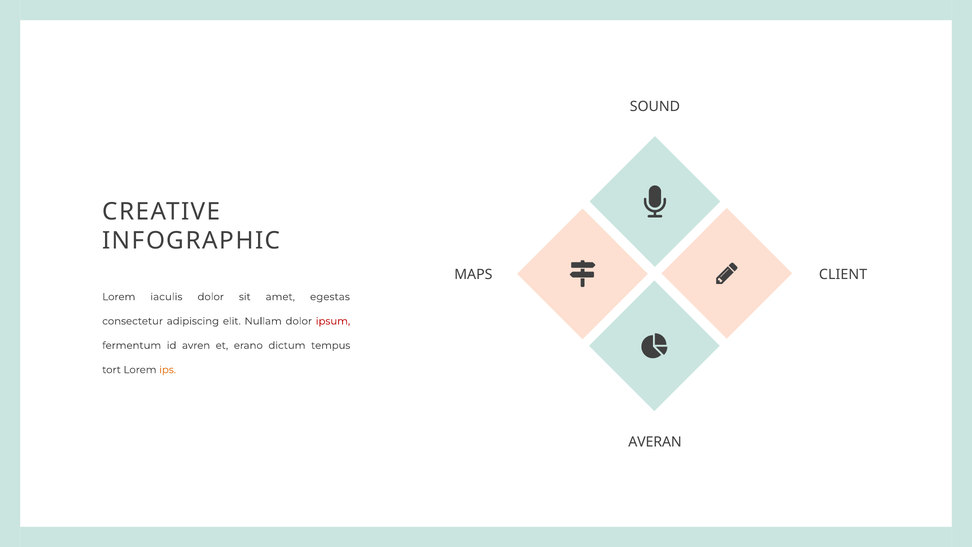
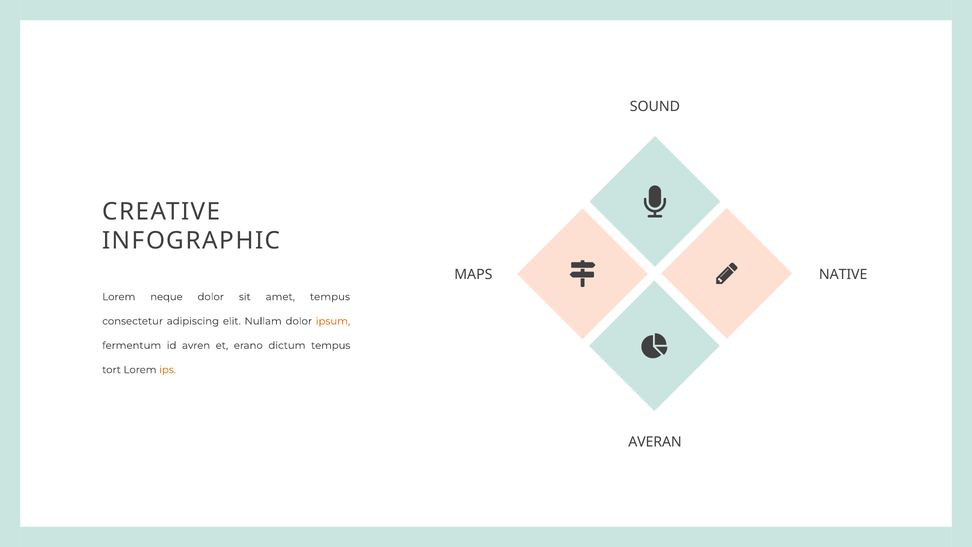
CLIENT: CLIENT -> NATIVE (843, 275)
iaculis: iaculis -> neque (166, 297)
amet egestas: egestas -> tempus (330, 297)
ipsum colour: red -> orange (333, 321)
